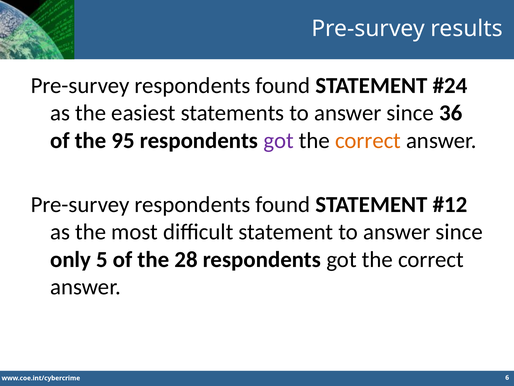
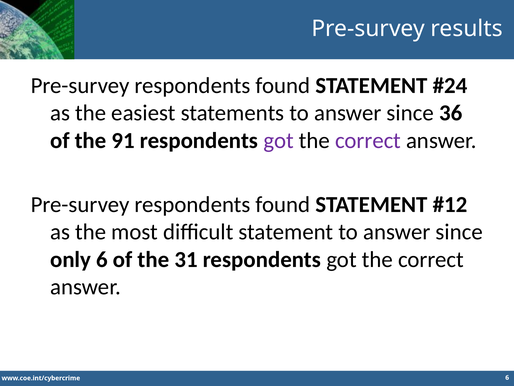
95: 95 -> 91 (123, 140)
correct colour: orange -> purple (368, 140)
only 5: 5 -> 6 (102, 259)
28: 28 -> 31 (186, 259)
